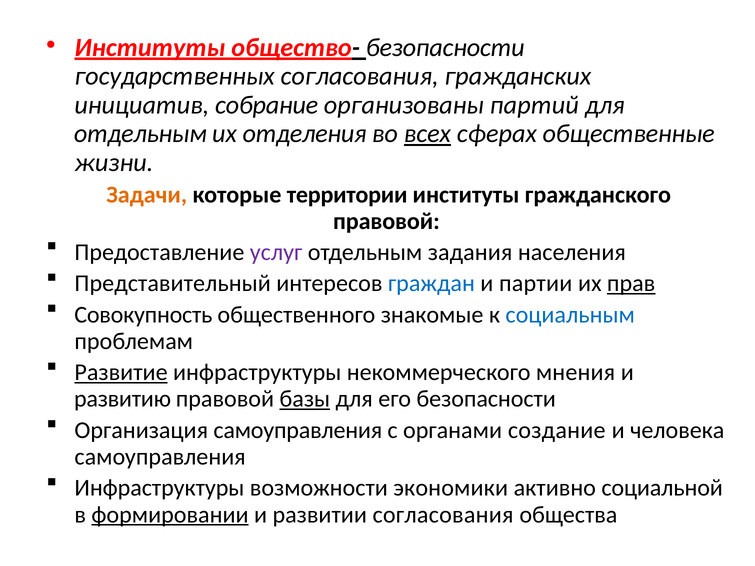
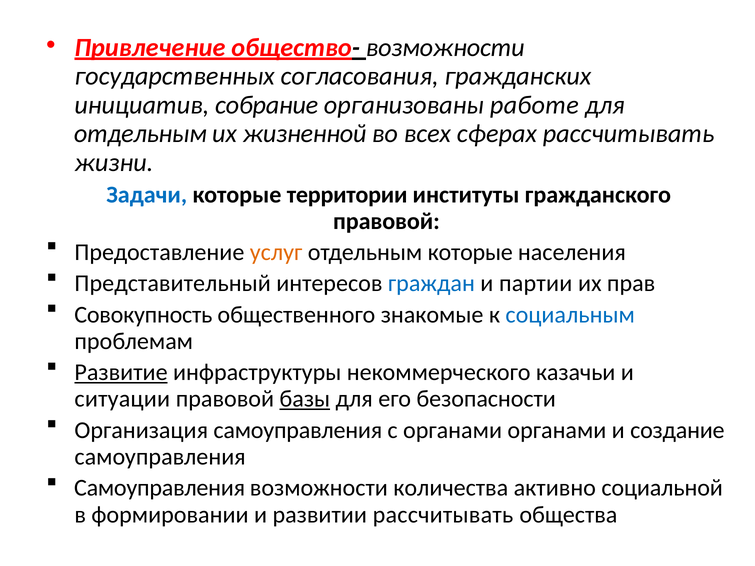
Институты: Институты -> Привлечение (150, 47)
общество- безопасности: безопасности -> возможности (445, 47)
партий: партий -> работе (534, 105)
отделения: отделения -> жизненной (305, 134)
всех underline: present -> none (427, 134)
сферах общественные: общественные -> рассчитывать (629, 134)
Задачи colour: orange -> blue (147, 195)
услуг colour: purple -> orange (276, 252)
отдельным задания: задания -> которые (470, 252)
прав underline: present -> none (631, 284)
мнения: мнения -> казачьи (576, 373)
развитию: развитию -> ситуации (122, 399)
органами создание: создание -> органами (557, 430)
человека: человека -> создание (677, 430)
Инфраструктуры: Инфраструктуры -> Самоуправления (160, 488)
экономики: экономики -> количества (451, 488)
формировании underline: present -> none (170, 515)
развитии согласования: согласования -> рассчитывать (443, 515)
